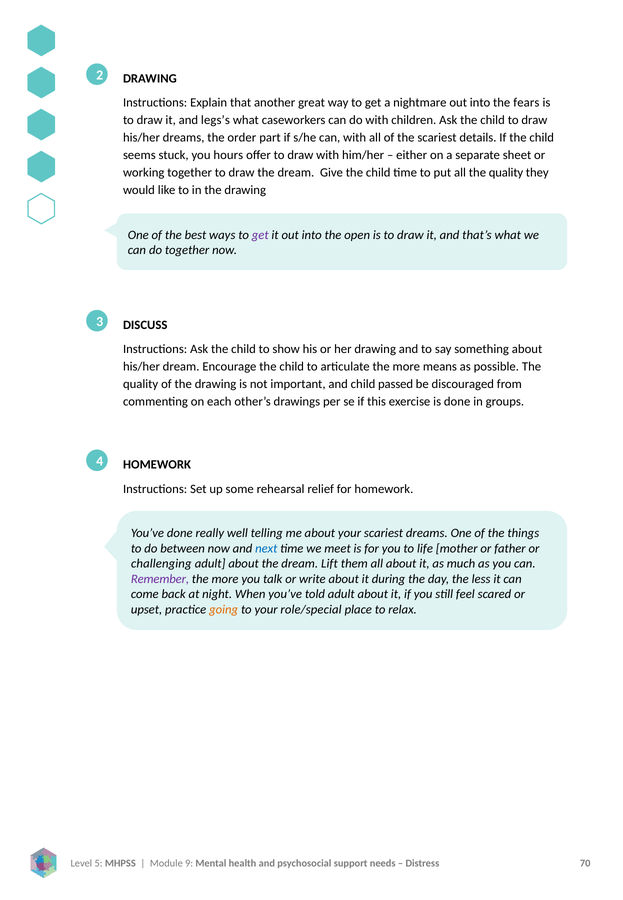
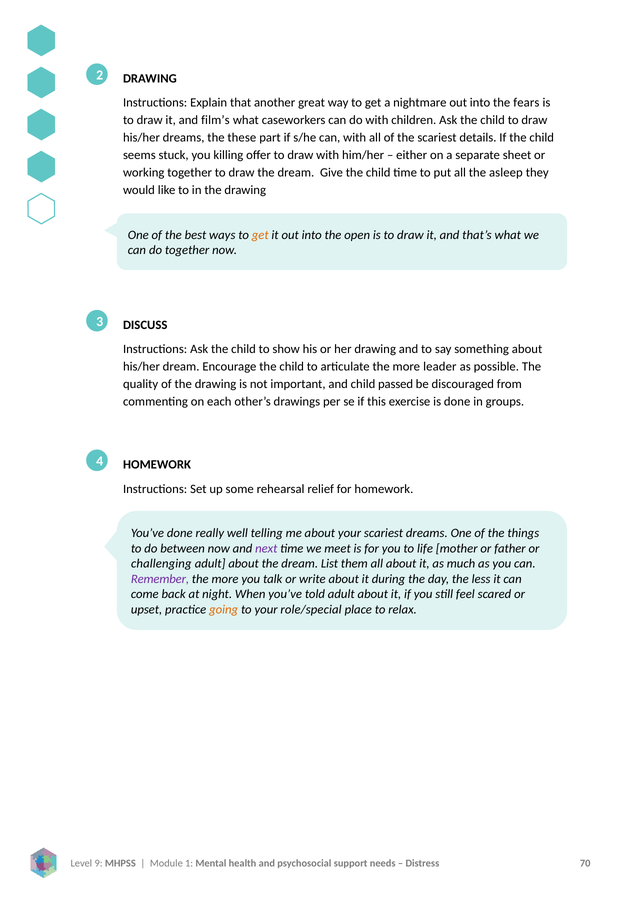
legs’s: legs’s -> film’s (215, 120)
order: order -> these (242, 138)
hours: hours -> killing (228, 155)
all the quality: quality -> asleep (506, 173)
get colour: purple -> orange (260, 235)
means: means -> leader (440, 367)
next colour: blue -> purple (266, 548)
Lift: Lift -> List (330, 564)
5: 5 -> 9 (99, 863)
9: 9 -> 1 (189, 863)
